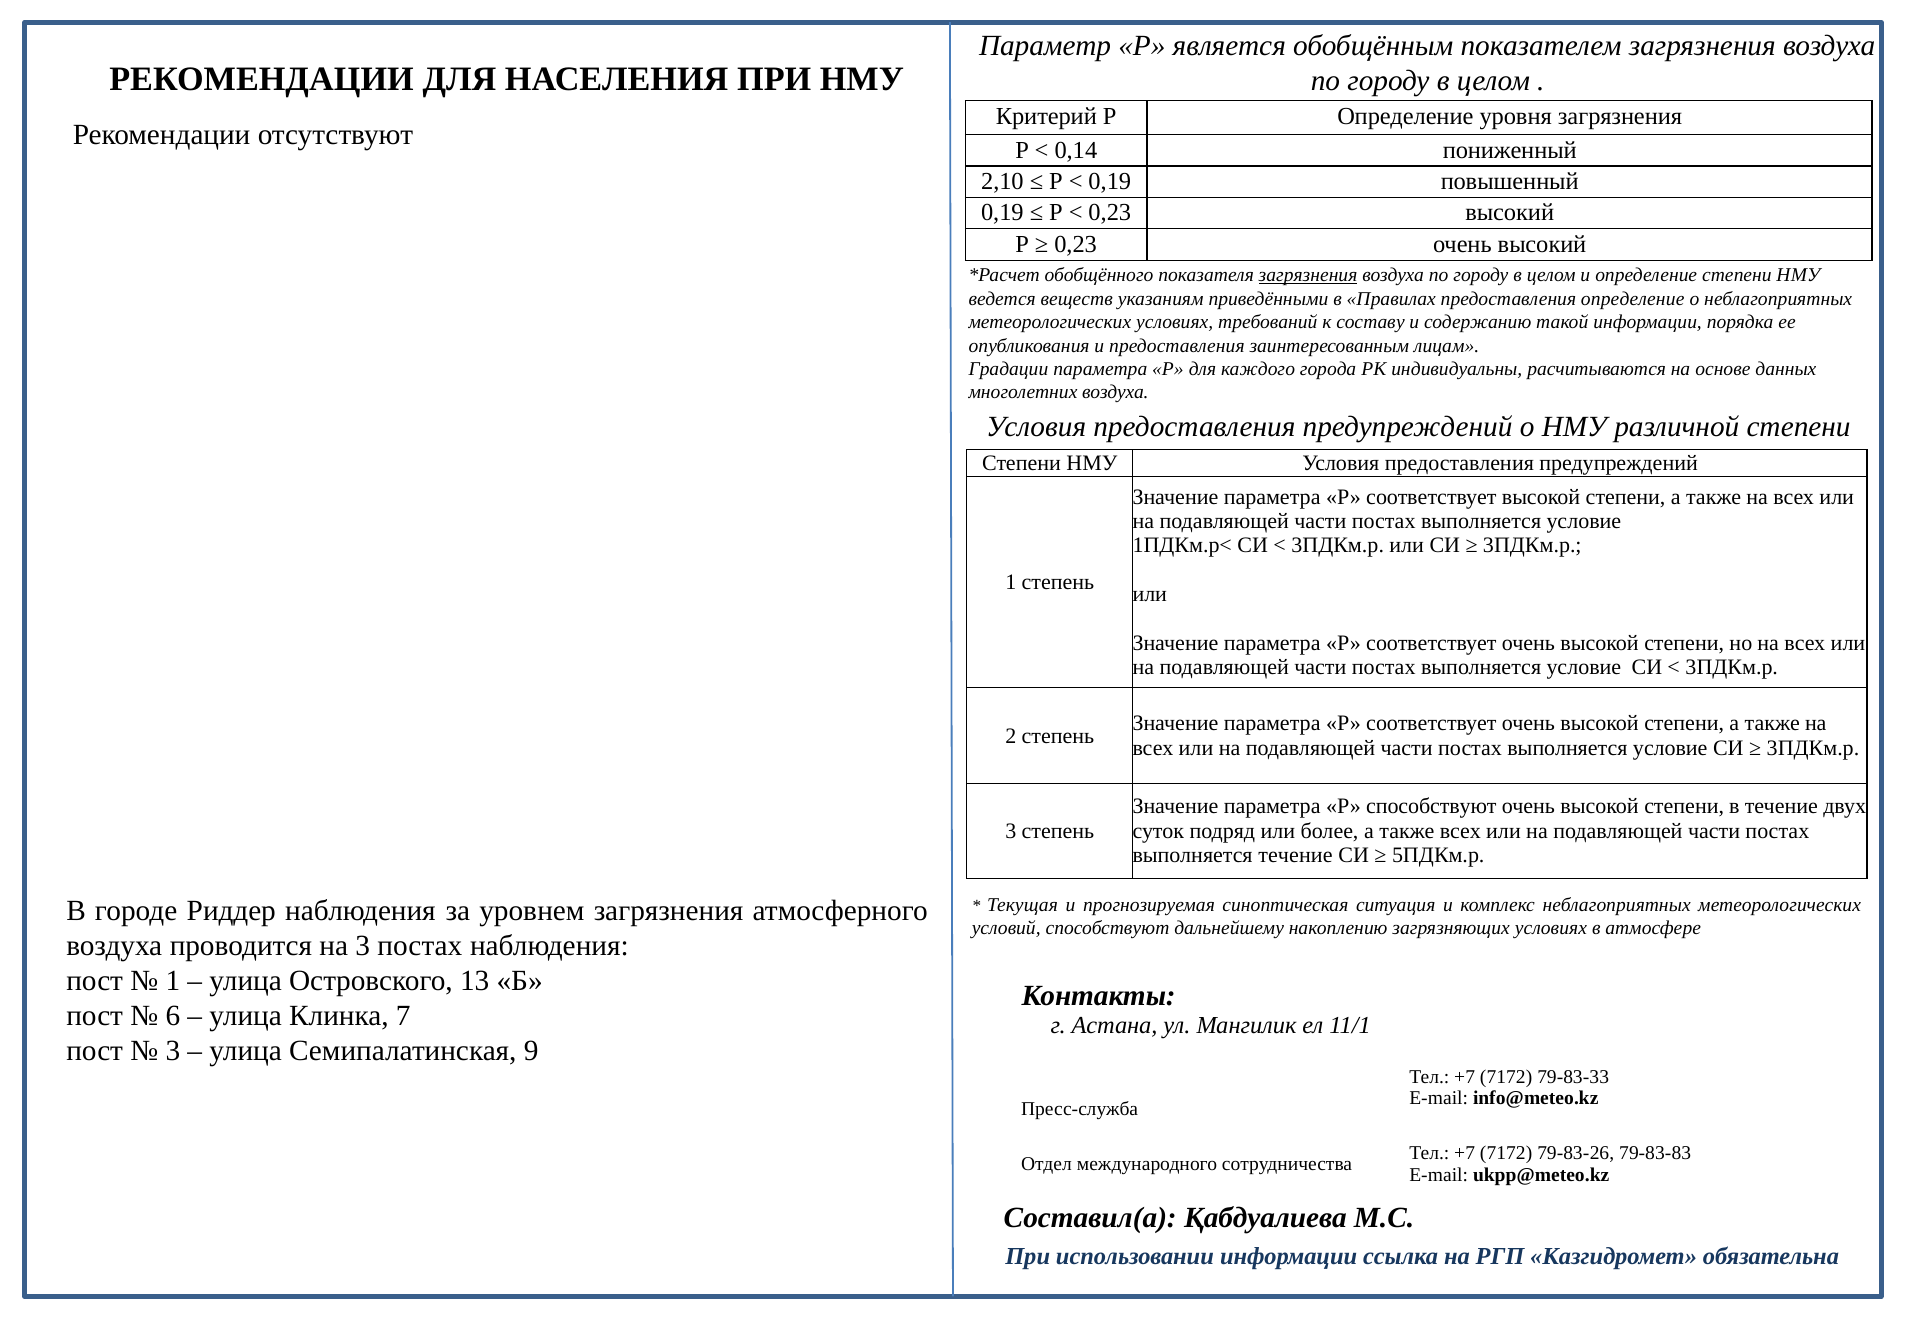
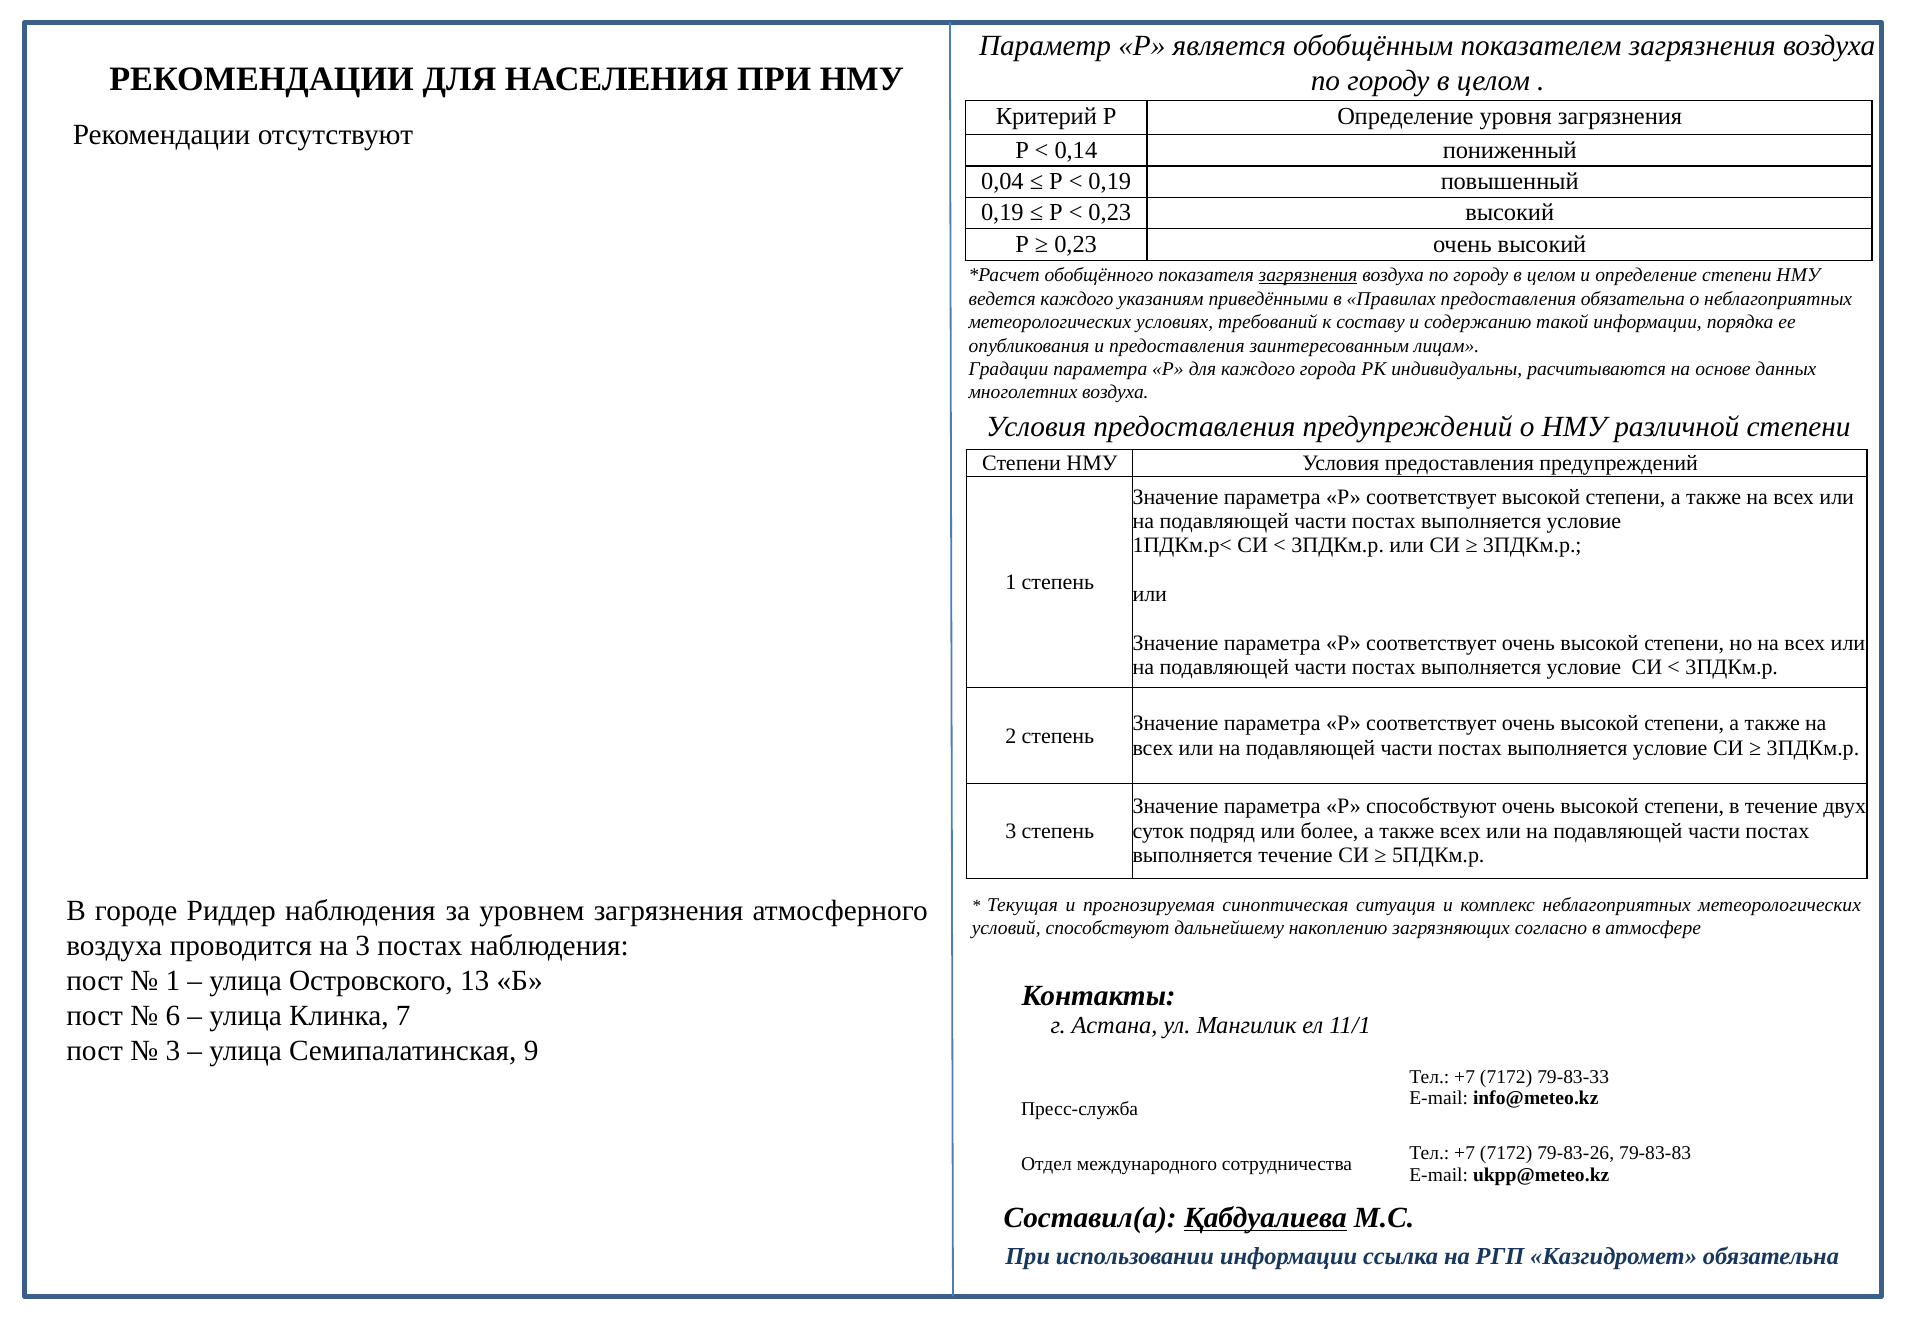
2,10: 2,10 -> 0,04 (1002, 182)
ведется веществ: веществ -> каждого (1077, 299)
предоставления определение: определение -> обязательна (1633, 299)
загрязняющих условиях: условиях -> согласно (1551, 928)
Қабдуалиева underline: none -> present (1265, 1218)
